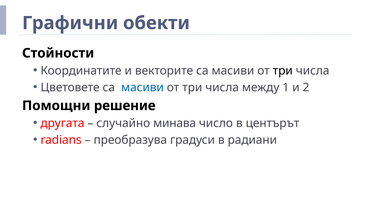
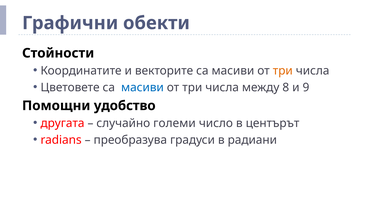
три colour: black -> orange (283, 71)
1: 1 -> 8 (286, 87)
2: 2 -> 9 (306, 87)
решение: решение -> удобство (125, 105)
минава: минава -> големи (174, 123)
